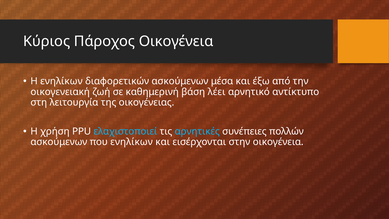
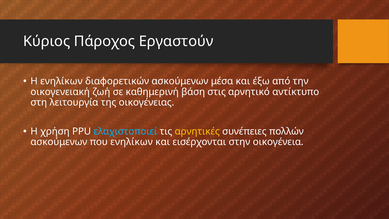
Πάροχος Οικογένεια: Οικογένεια -> Εργαστούν (176, 41)
λέει: λέει -> στις (217, 92)
αρνητικές colour: light blue -> yellow (197, 131)
